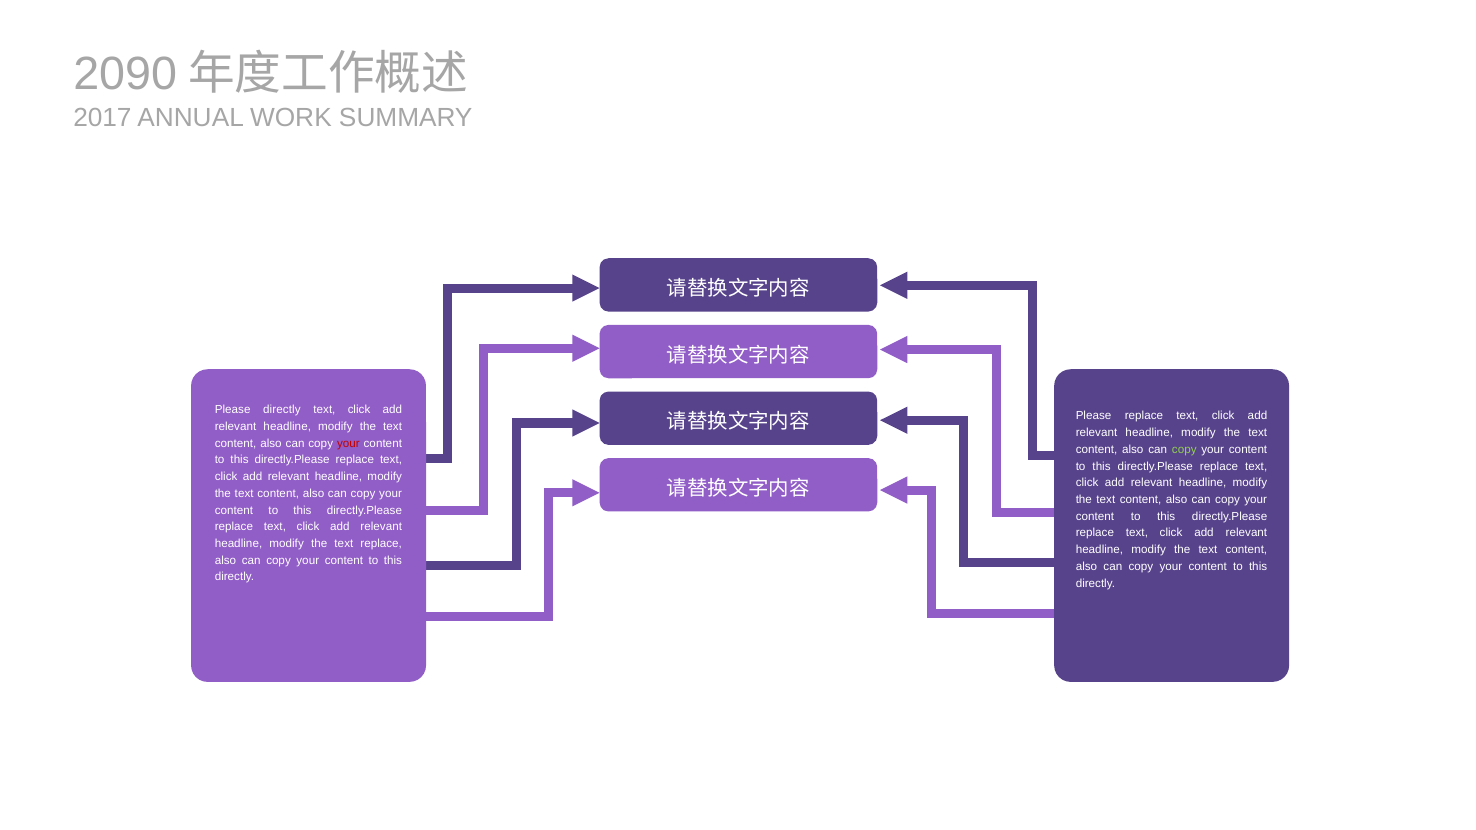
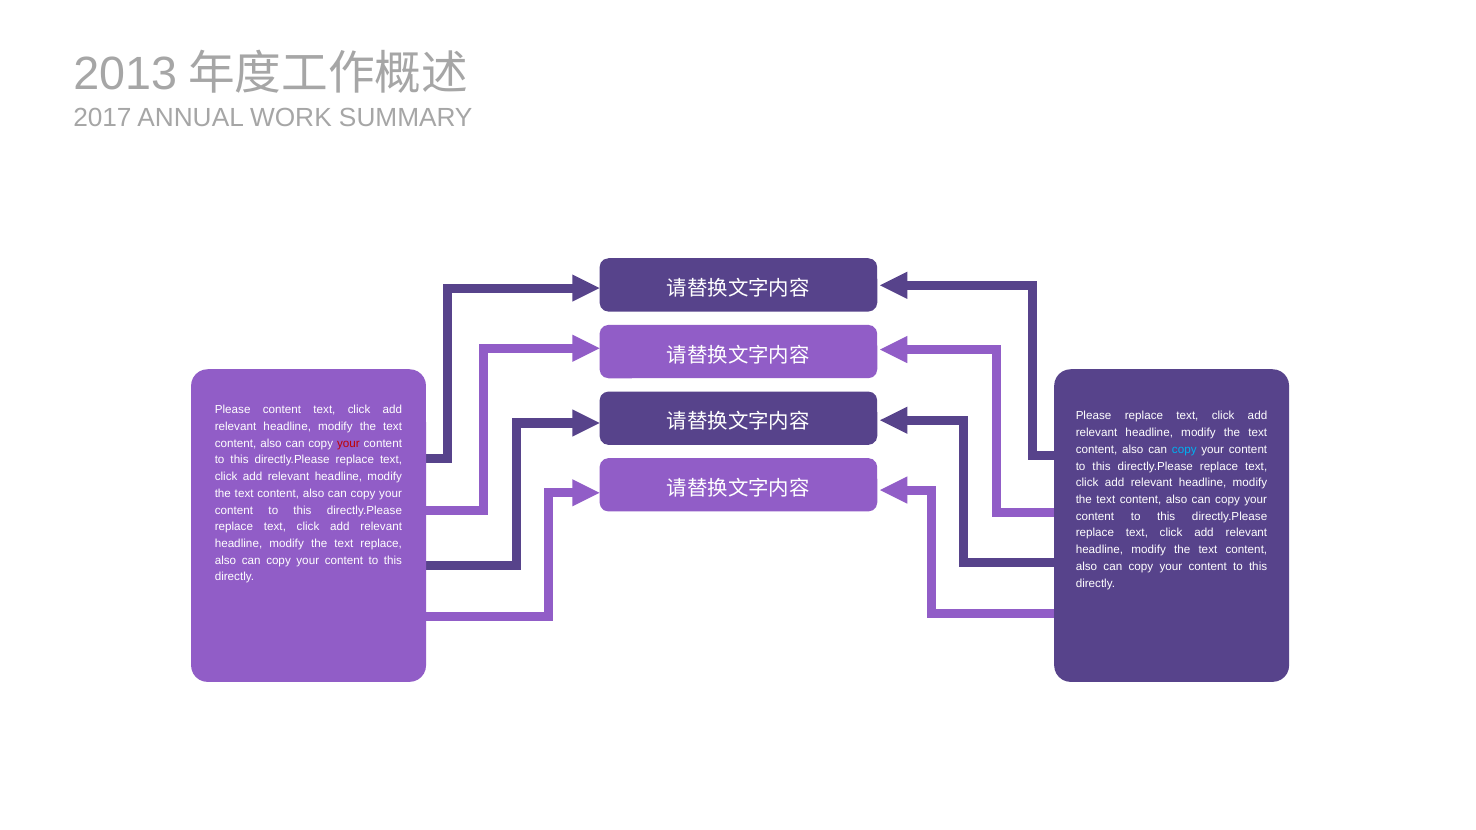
2090: 2090 -> 2013 (125, 74)
Please directly: directly -> content (282, 410)
copy colour: light green -> light blue (1184, 450)
